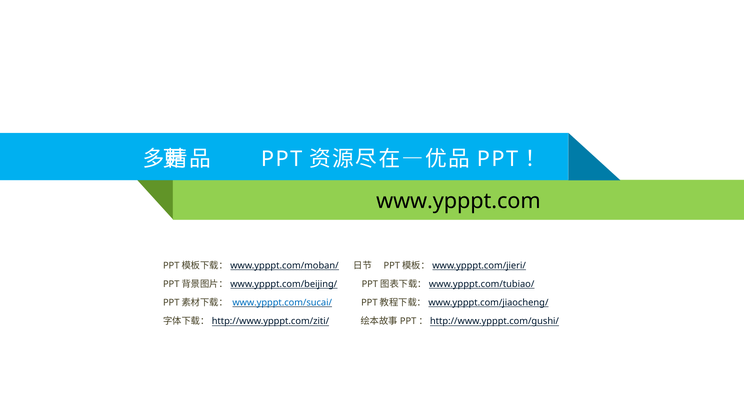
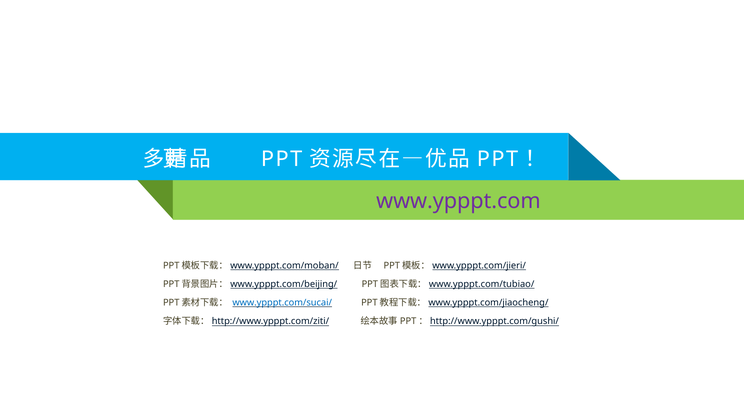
www.ypppt.com colour: black -> purple (458, 202)
